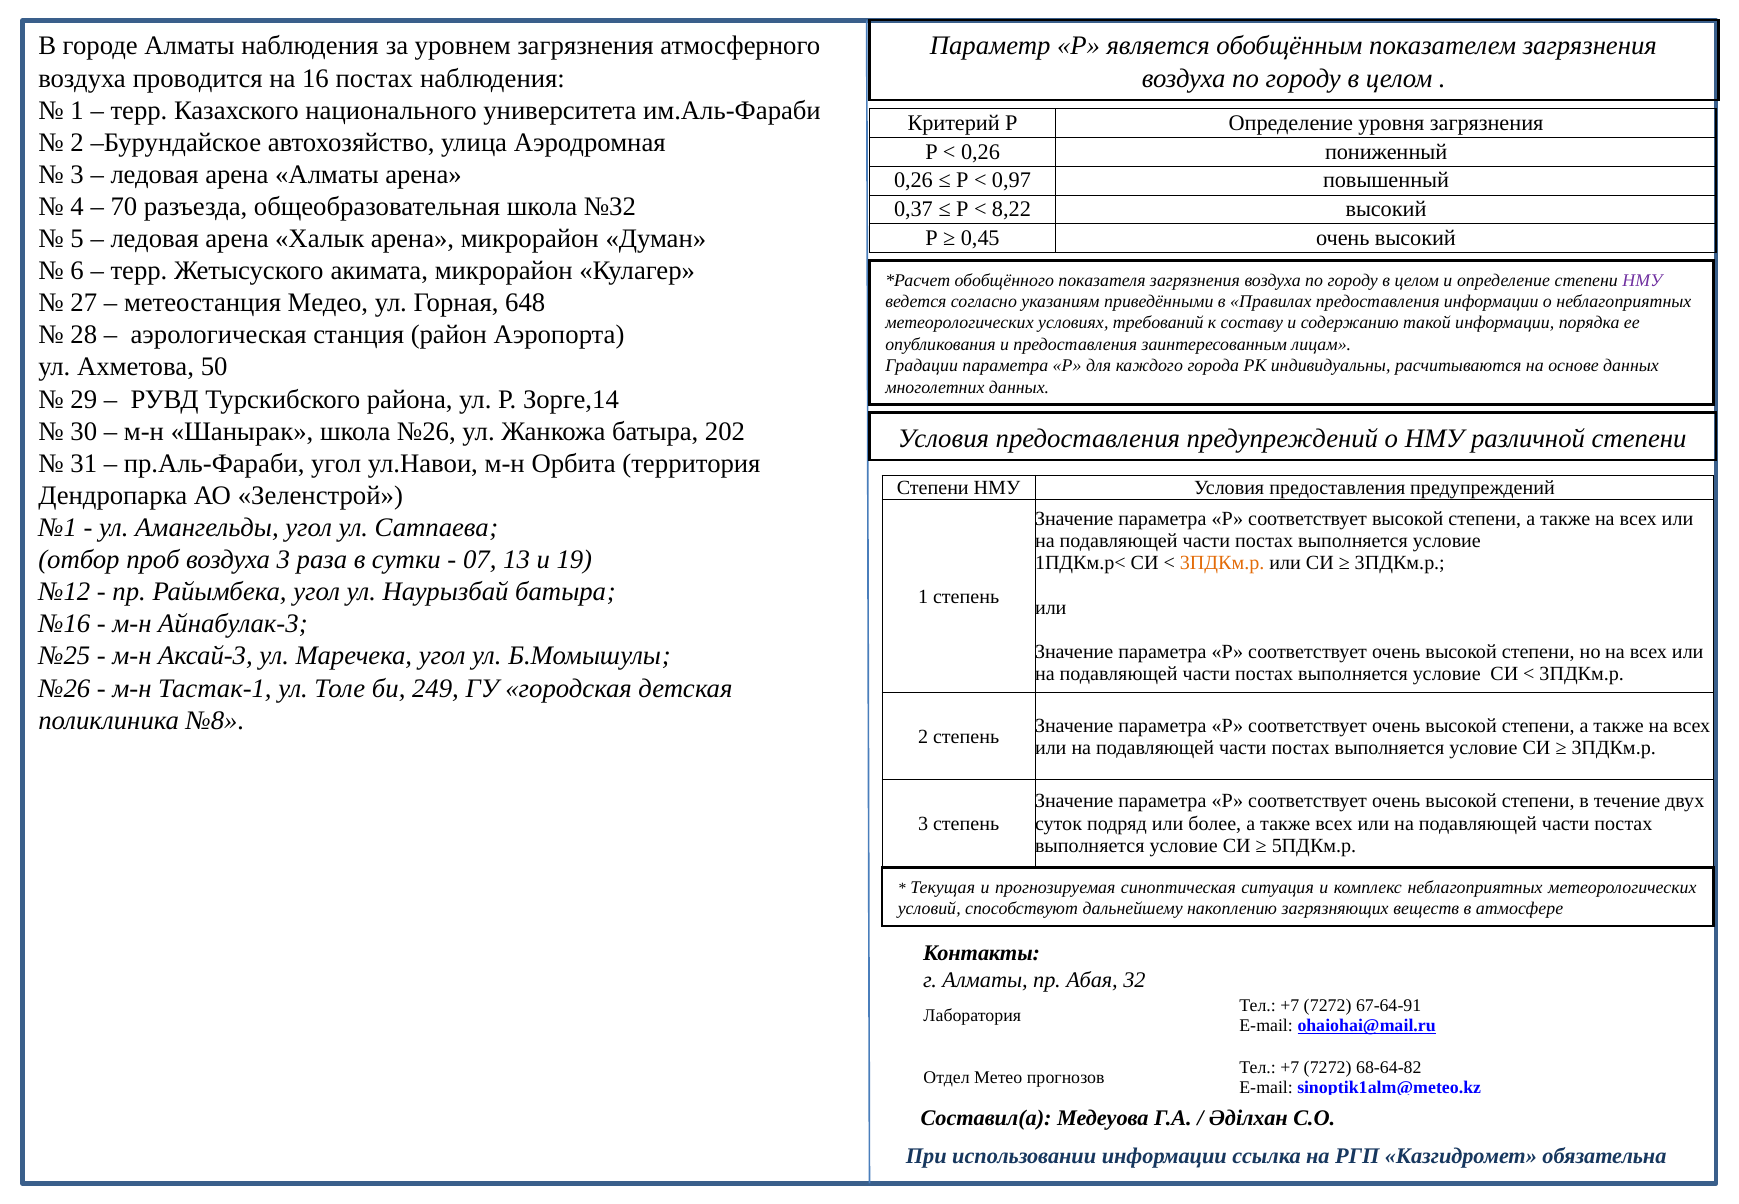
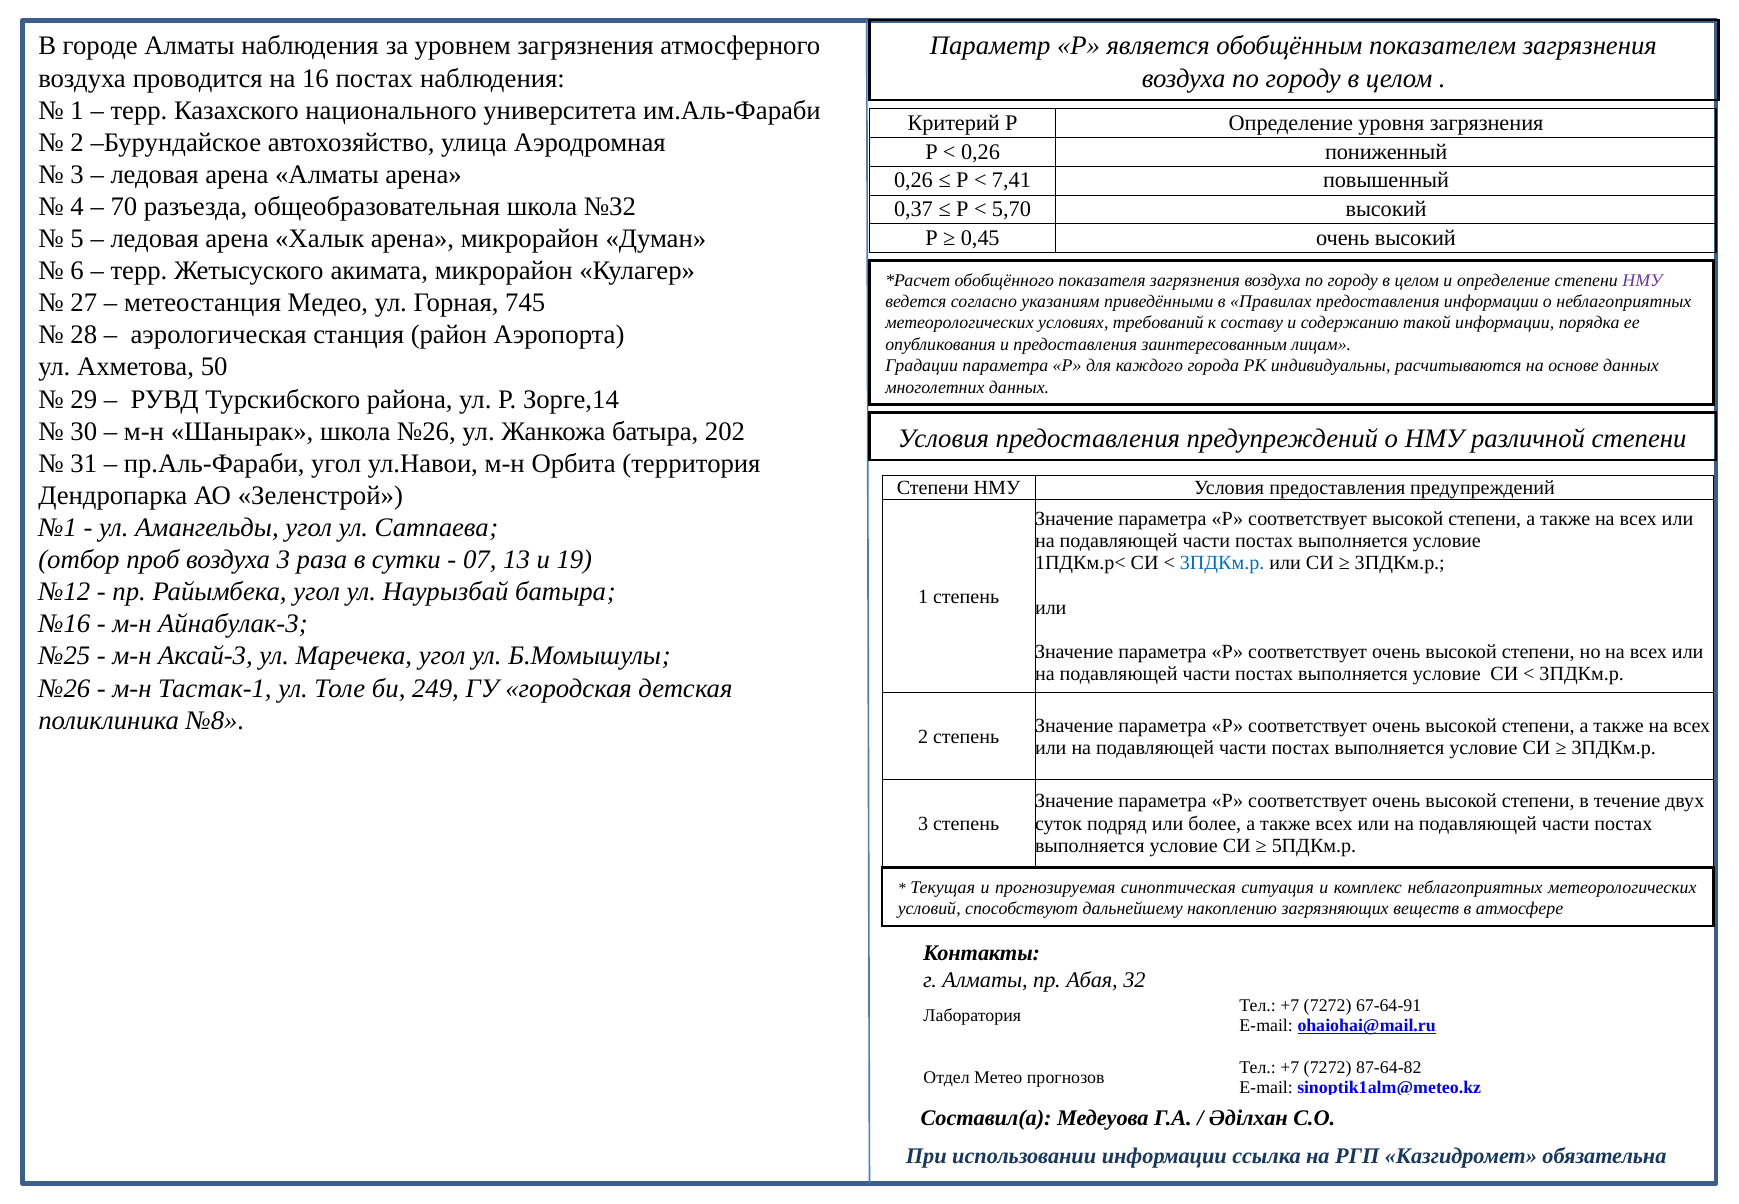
0,97: 0,97 -> 7,41 (1011, 180)
8,22: 8,22 -> 5,70 (1011, 209)
648: 648 -> 745 (525, 303)
3ПДКм.р colour: orange -> blue (1222, 563)
68-64-82: 68-64-82 -> 87-64-82 (1389, 1068)
